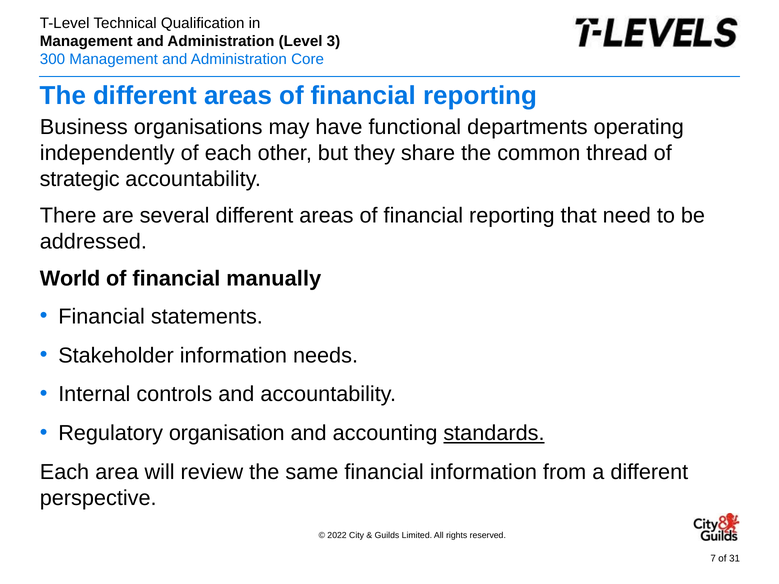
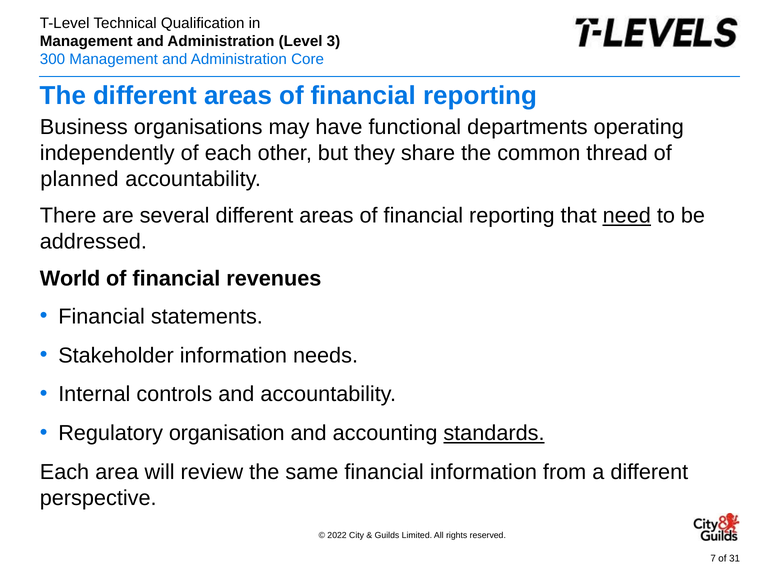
strategic: strategic -> planned (79, 179)
need underline: none -> present (627, 216)
manually: manually -> revenues (274, 279)
